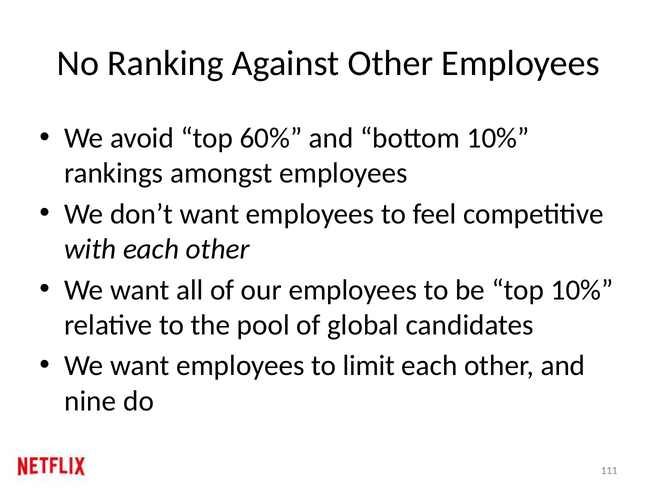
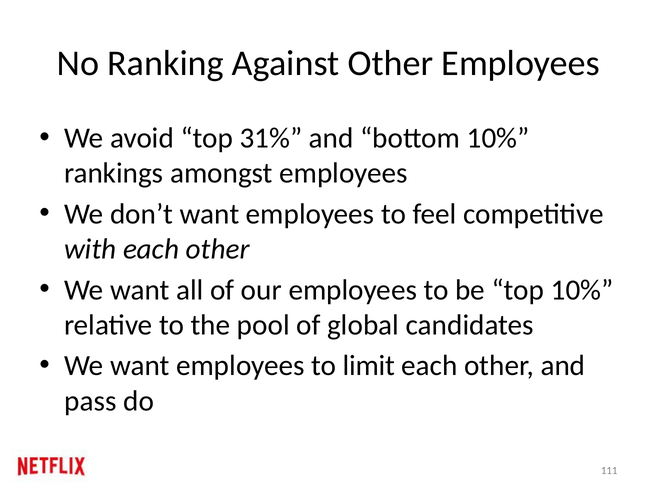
60%: 60% -> 31% (271, 138)
nine: nine -> pass (90, 401)
